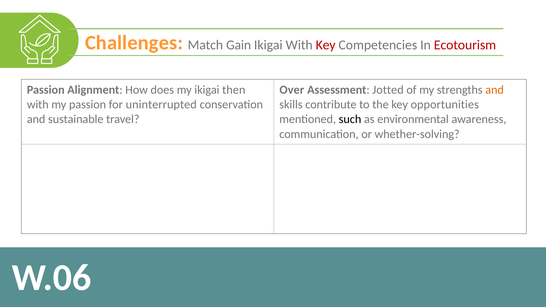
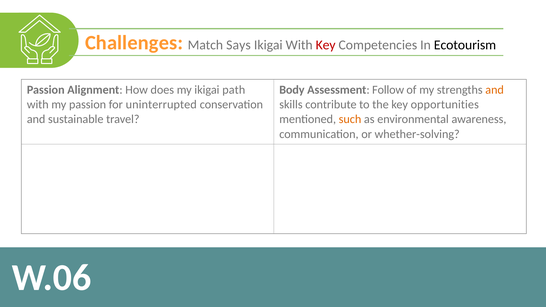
Gain: Gain -> Says (238, 45)
Ecotourism colour: red -> black (465, 45)
then: then -> path (234, 90)
Over: Over -> Body (292, 90)
Jotted: Jotted -> Follow (388, 90)
such colour: black -> orange (350, 119)
